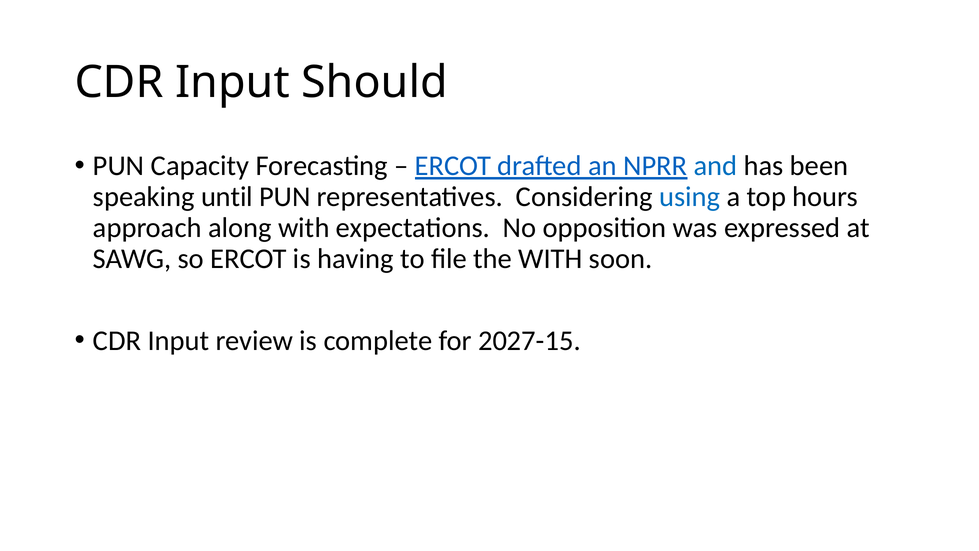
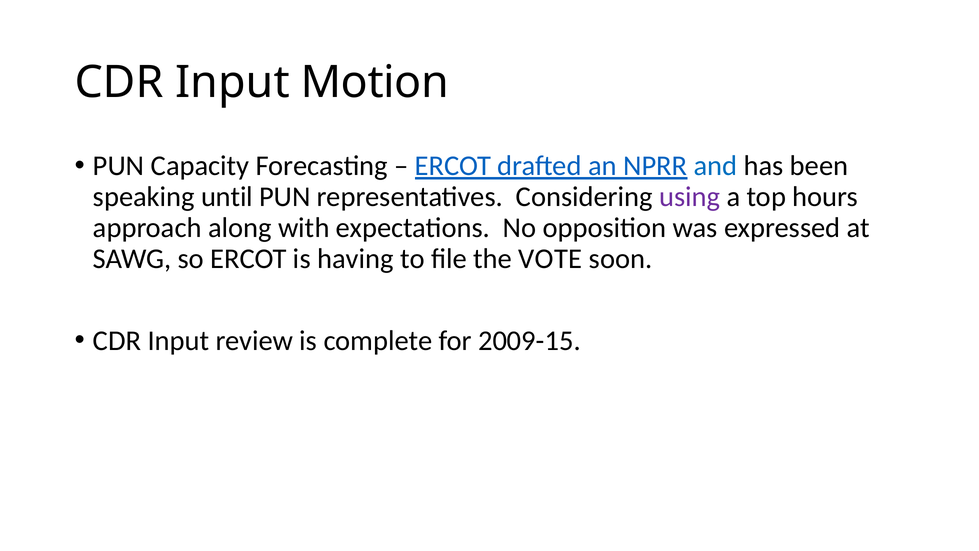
Should: Should -> Motion (375, 82)
using colour: blue -> purple (690, 197)
the WITH: WITH -> VOTE (550, 258)
2027-15: 2027-15 -> 2009-15 (529, 340)
